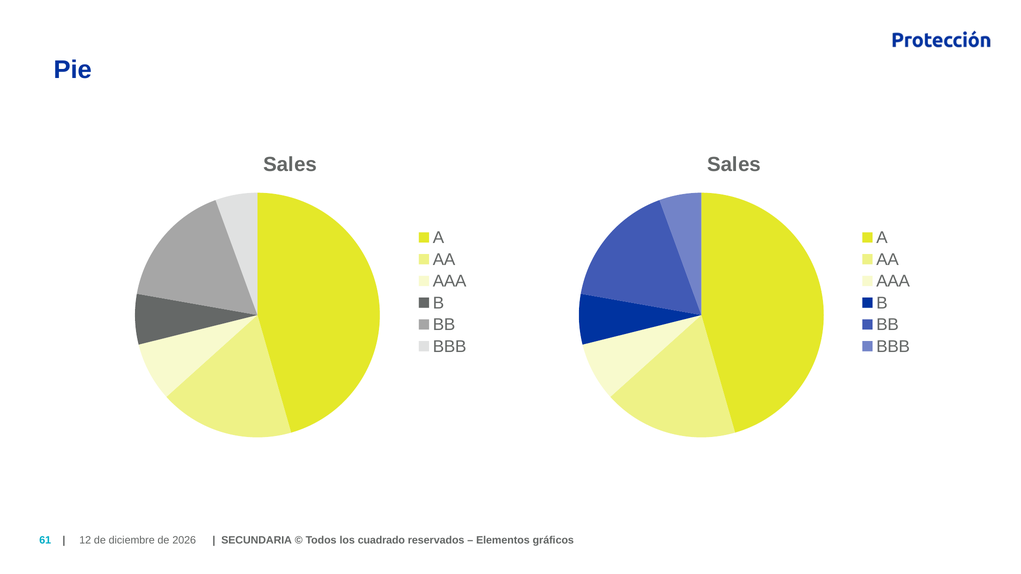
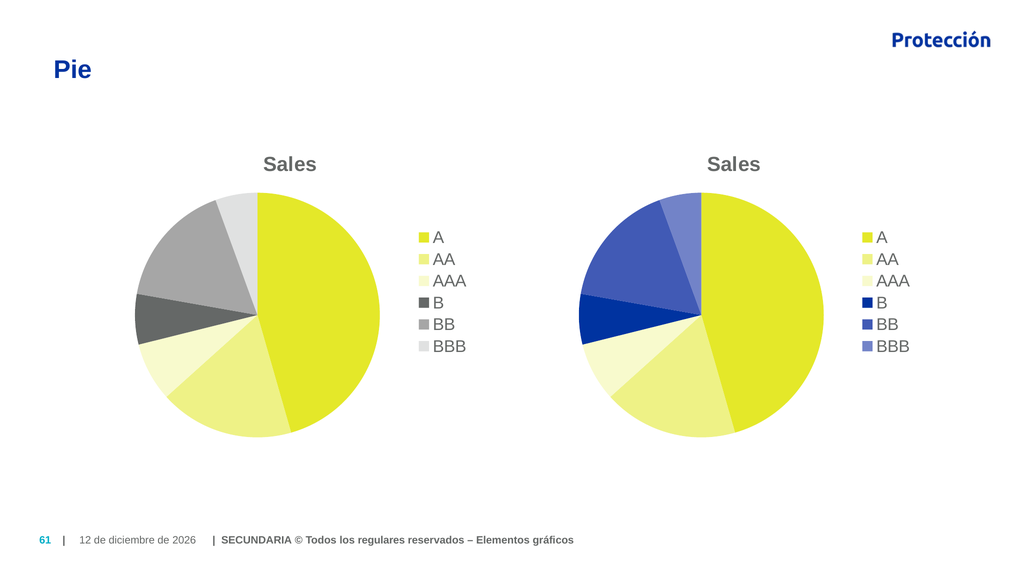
cuadrado: cuadrado -> regulares (381, 541)
